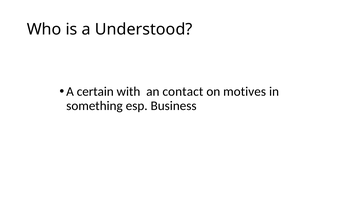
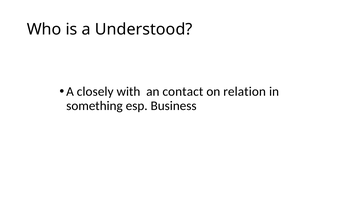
certain: certain -> closely (95, 92)
motives: motives -> relation (245, 92)
